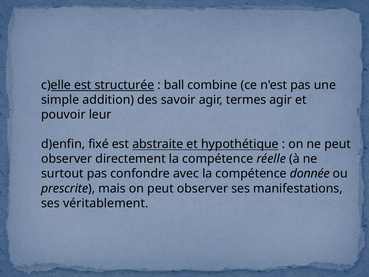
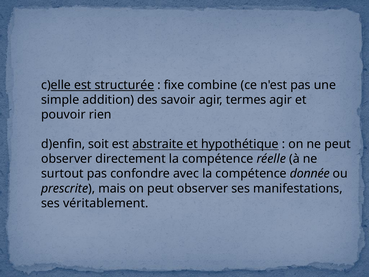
ball: ball -> fixe (174, 85)
leur: leur -> rien (100, 114)
fixé: fixé -> soit (99, 144)
